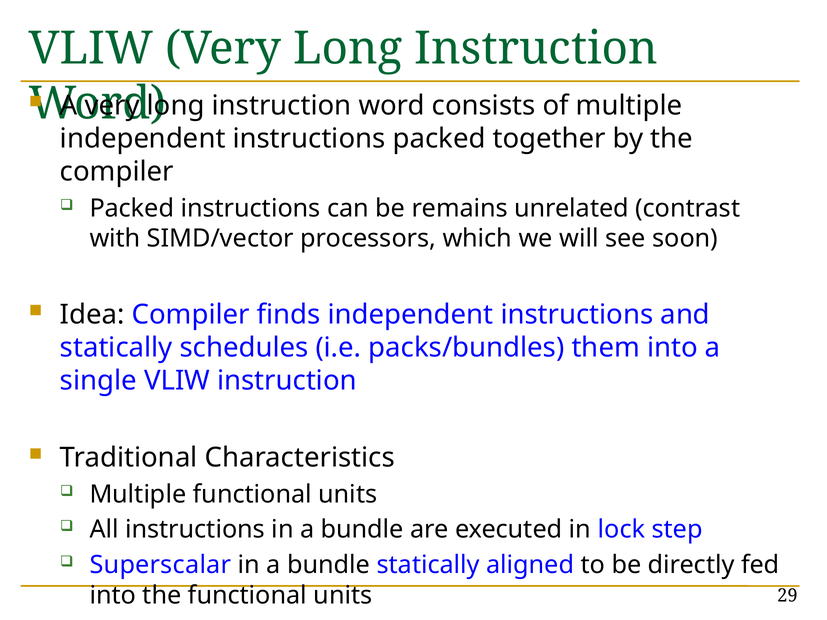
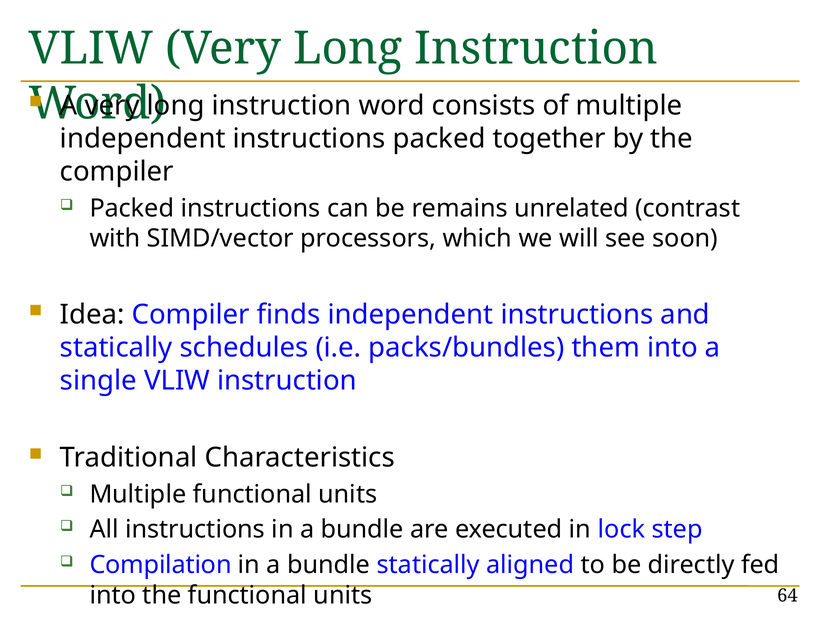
Superscalar: Superscalar -> Compilation (161, 565)
29: 29 -> 64 (787, 596)
